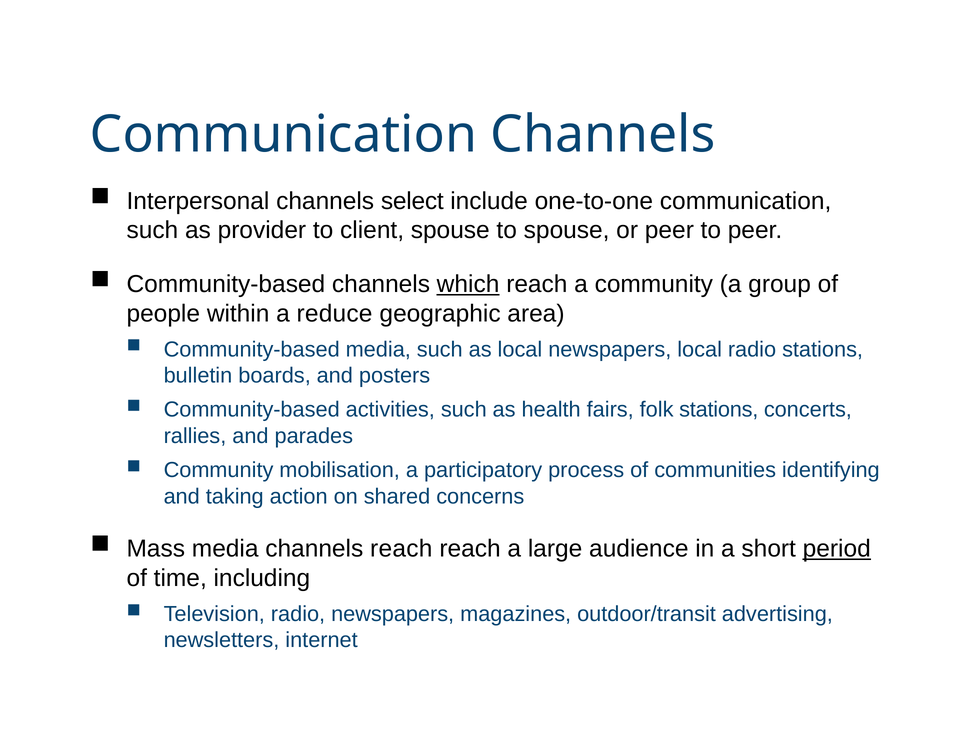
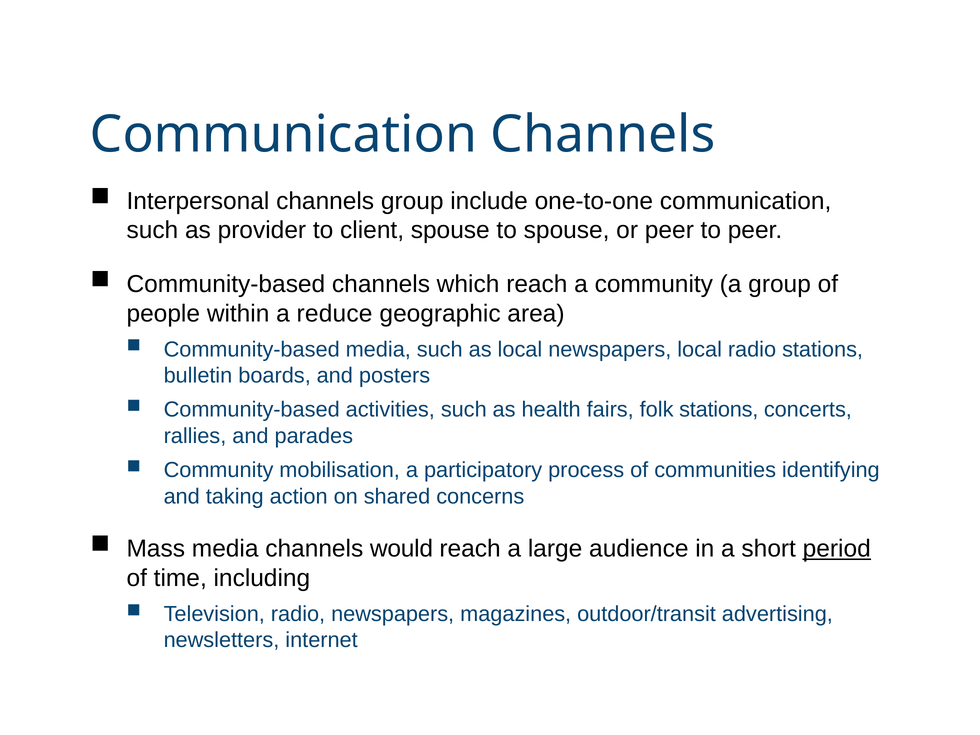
channels select: select -> group (412, 201)
which underline: present -> none (468, 284)
channels reach: reach -> would (401, 549)
